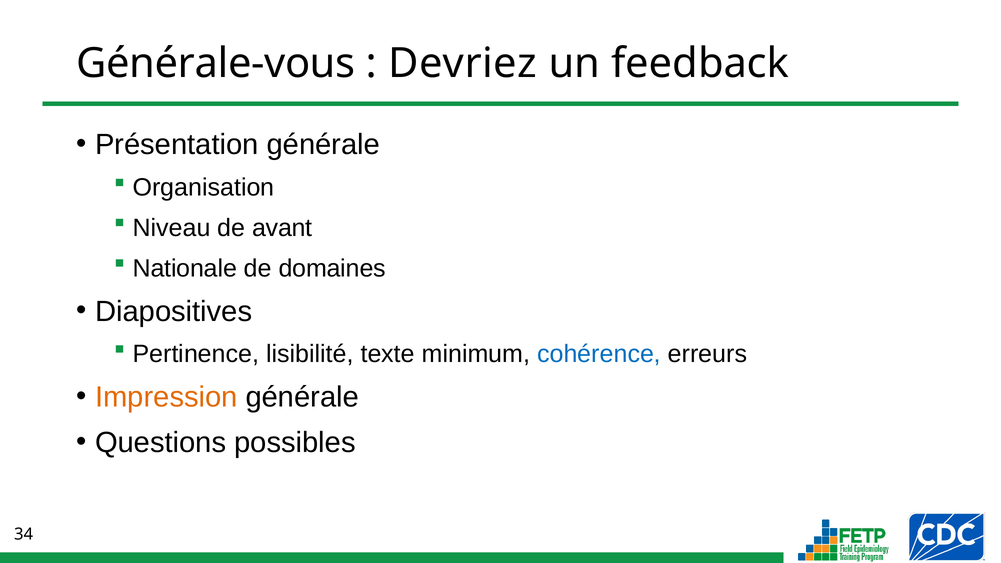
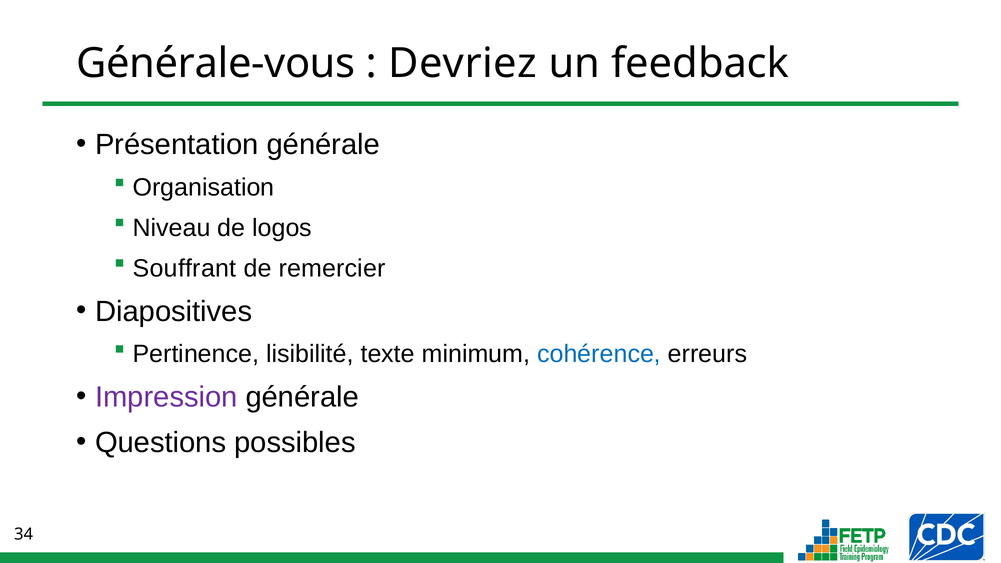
avant: avant -> logos (282, 228)
Nationale: Nationale -> Souffrant (185, 268)
domaines: domaines -> remercier (332, 268)
Impression colour: orange -> purple (166, 397)
